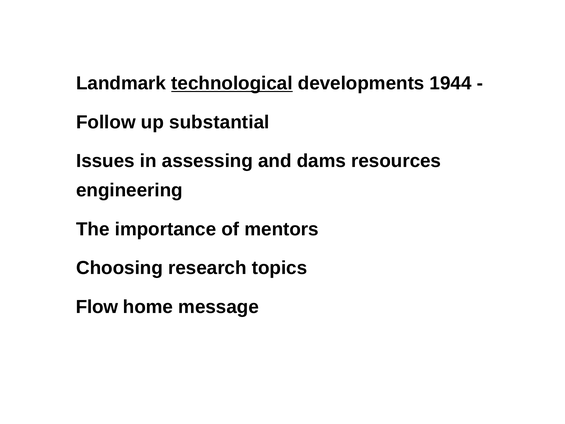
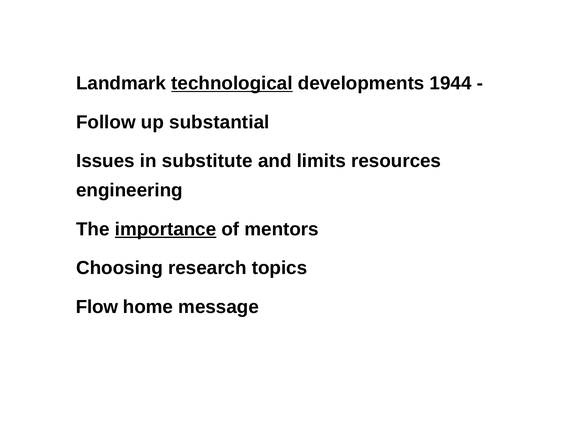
assessing: assessing -> substitute (207, 161)
dams: dams -> limits (321, 161)
importance underline: none -> present (166, 229)
